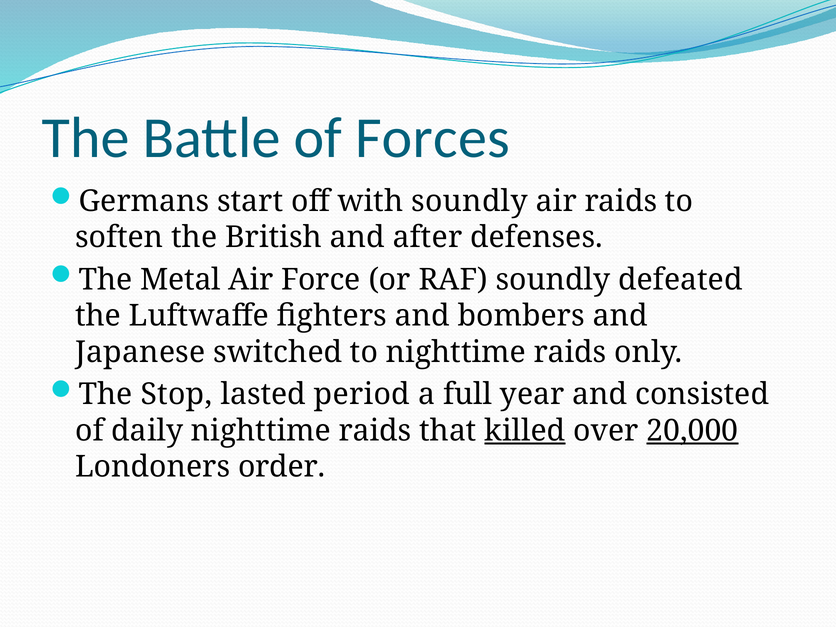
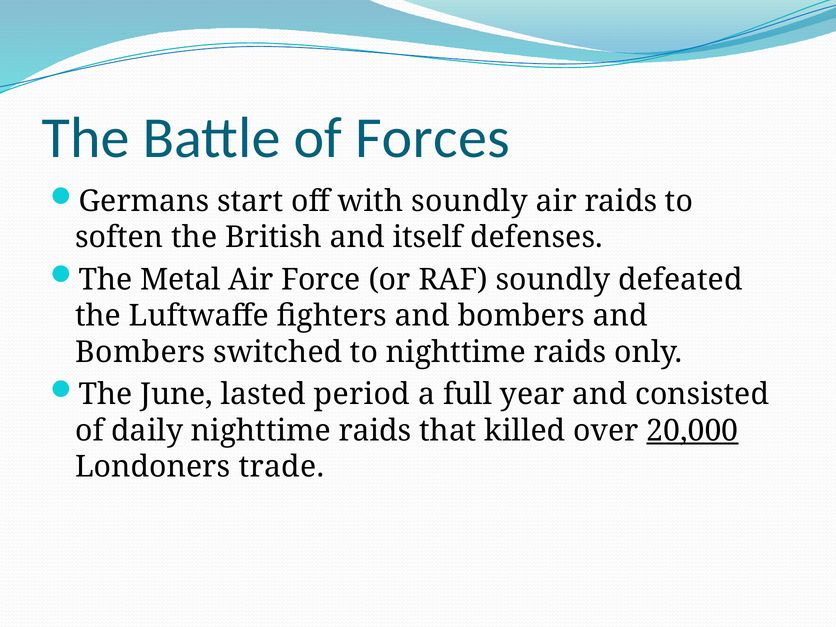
after: after -> itself (428, 238)
Japanese: Japanese -> Bombers (140, 352)
Stop: Stop -> June (177, 394)
killed underline: present -> none (525, 431)
order: order -> trade (281, 467)
